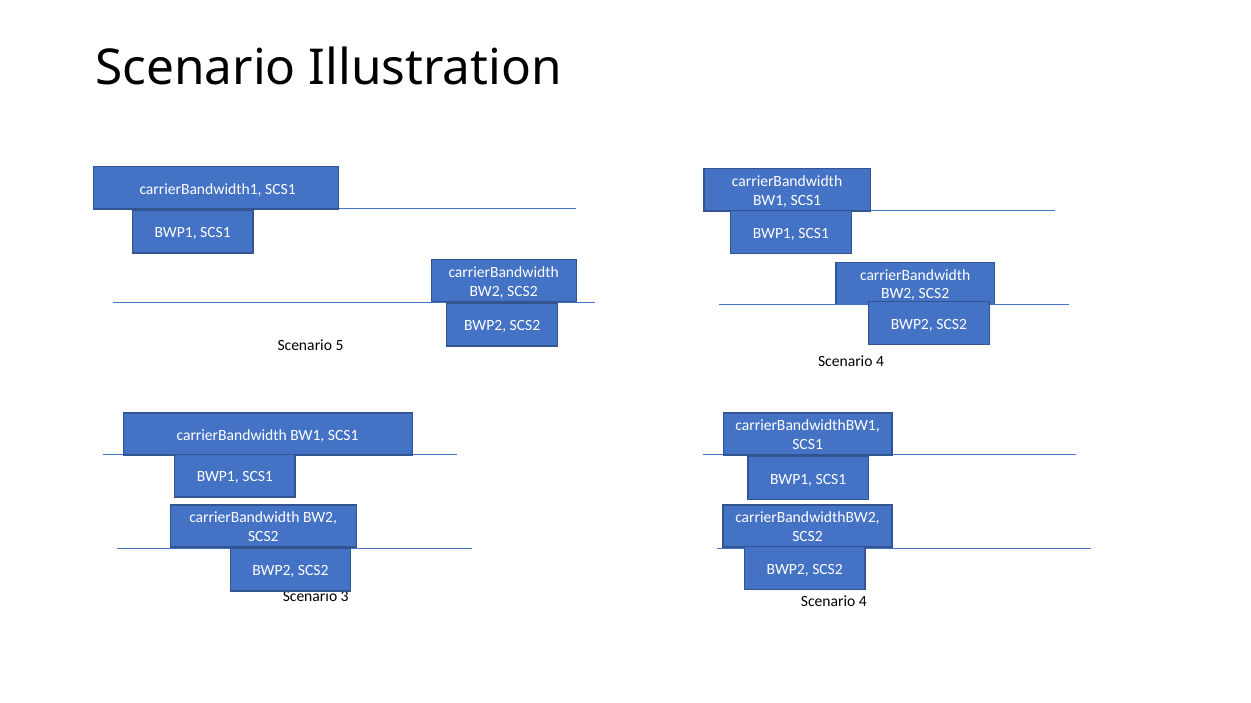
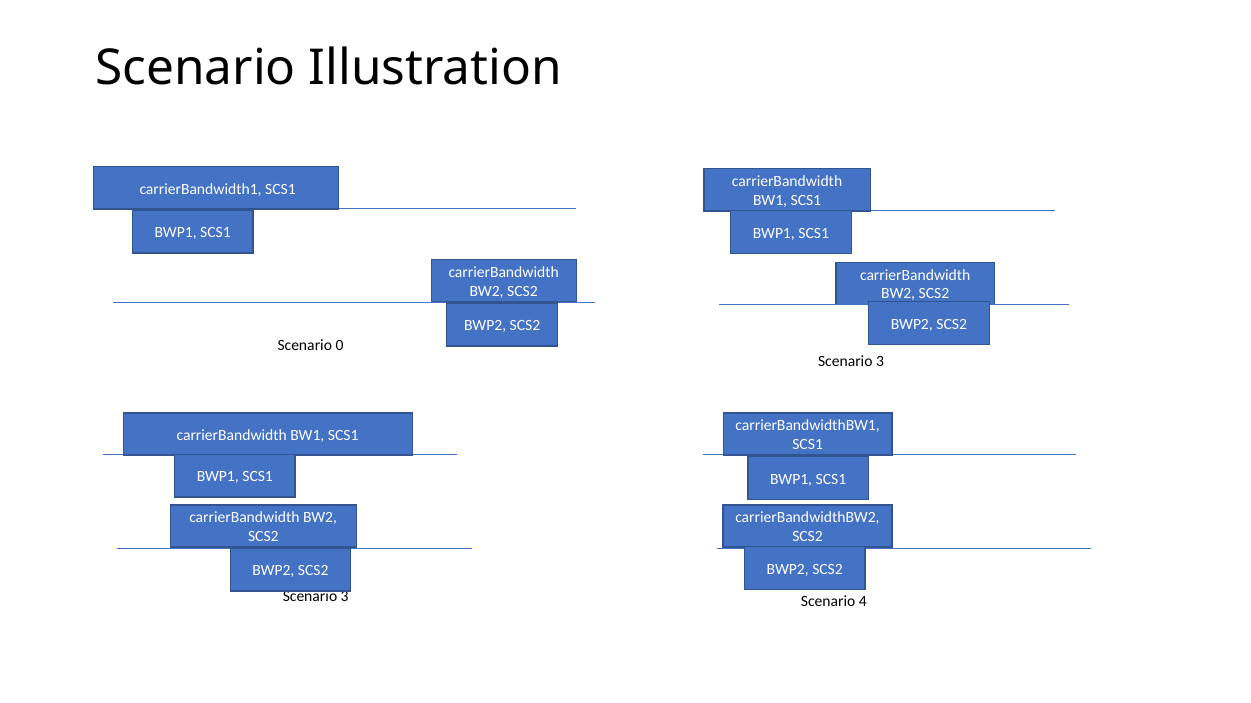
5: 5 -> 0 (339, 346)
4: 4 -> 3 (880, 362)
